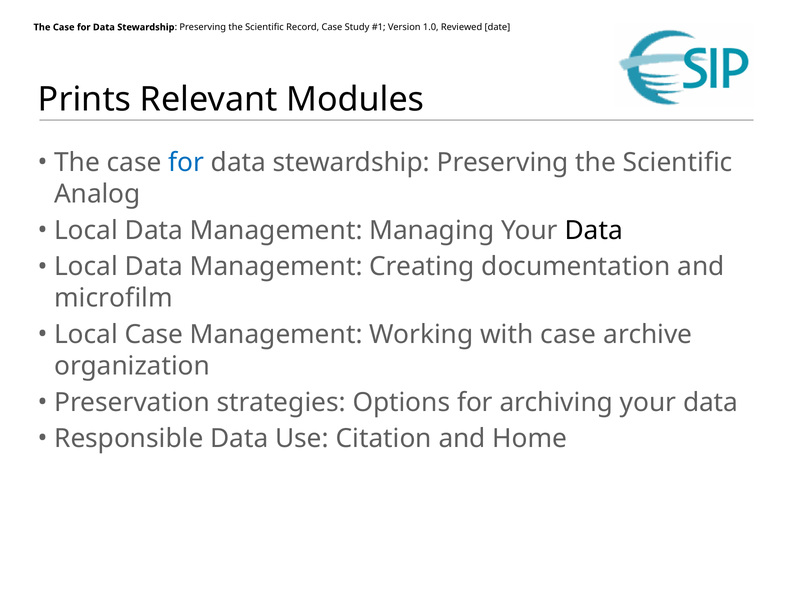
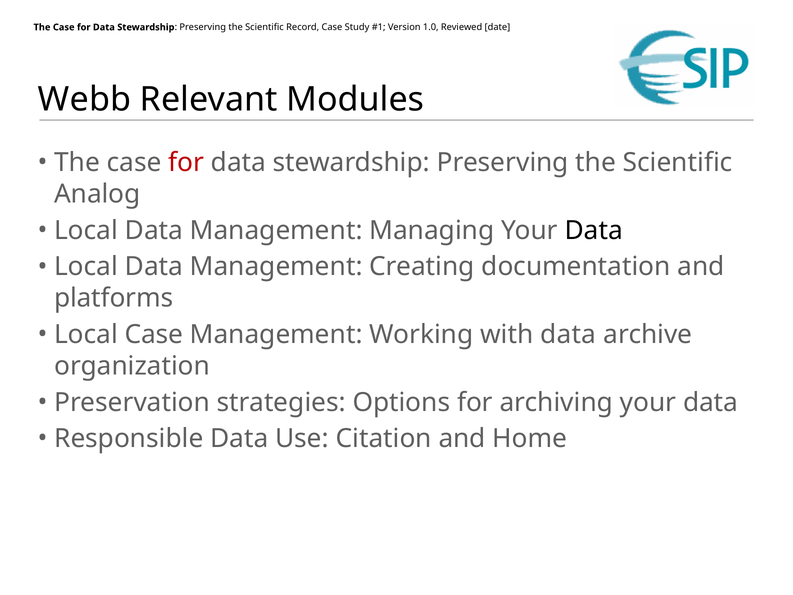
Prints: Prints -> Webb (85, 100)
for colour: blue -> red (186, 162)
microfilm: microfilm -> platforms (114, 298)
with case: case -> data (568, 334)
